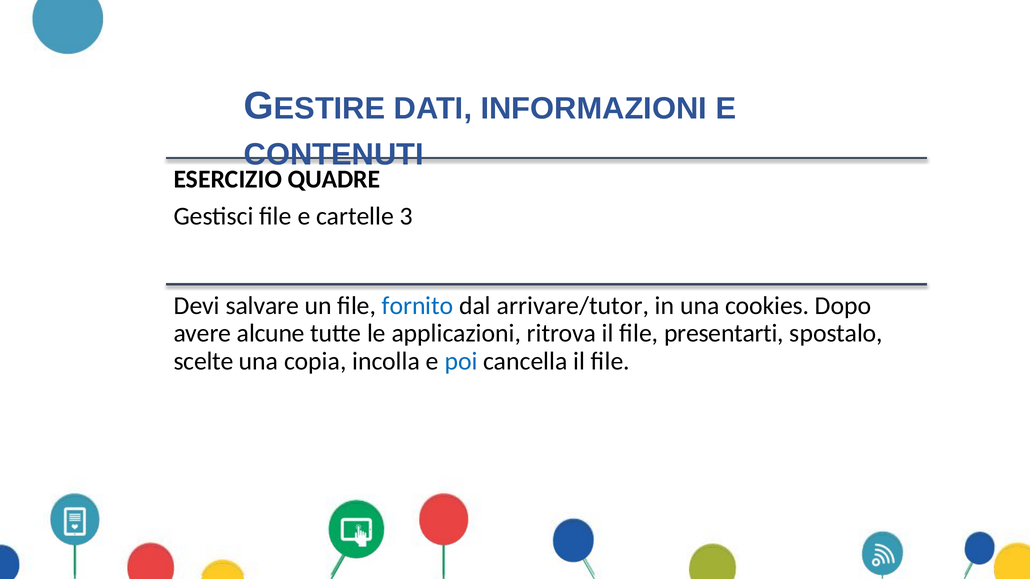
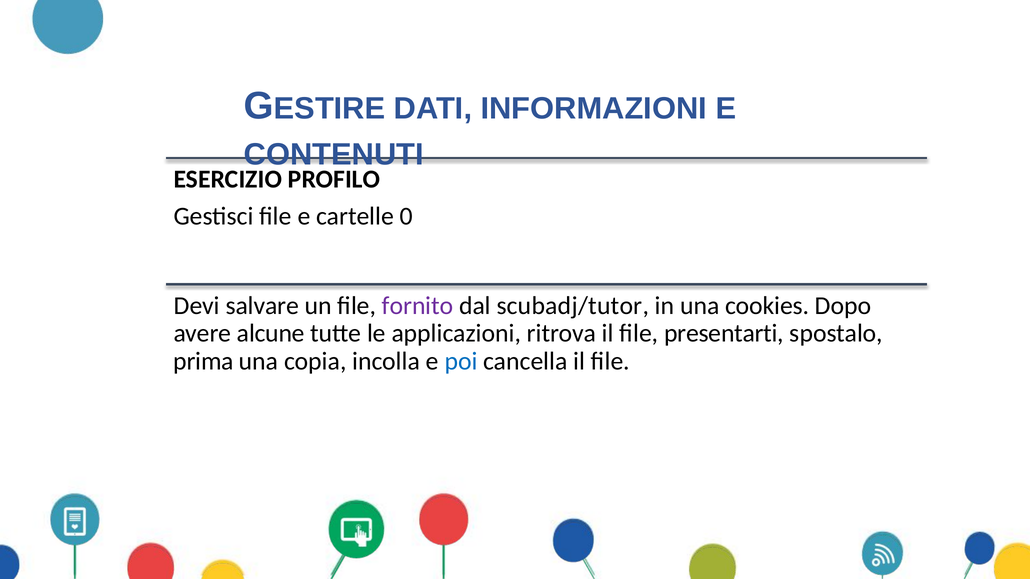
QUADRE: QUADRE -> PROFILO (334, 180)
3: 3 -> 0 (406, 216)
fornito colour: blue -> purple (418, 306)
arrivare/tutor: arrivare/tutor -> scubadj/tutor (573, 306)
scelte: scelte -> prima (204, 362)
